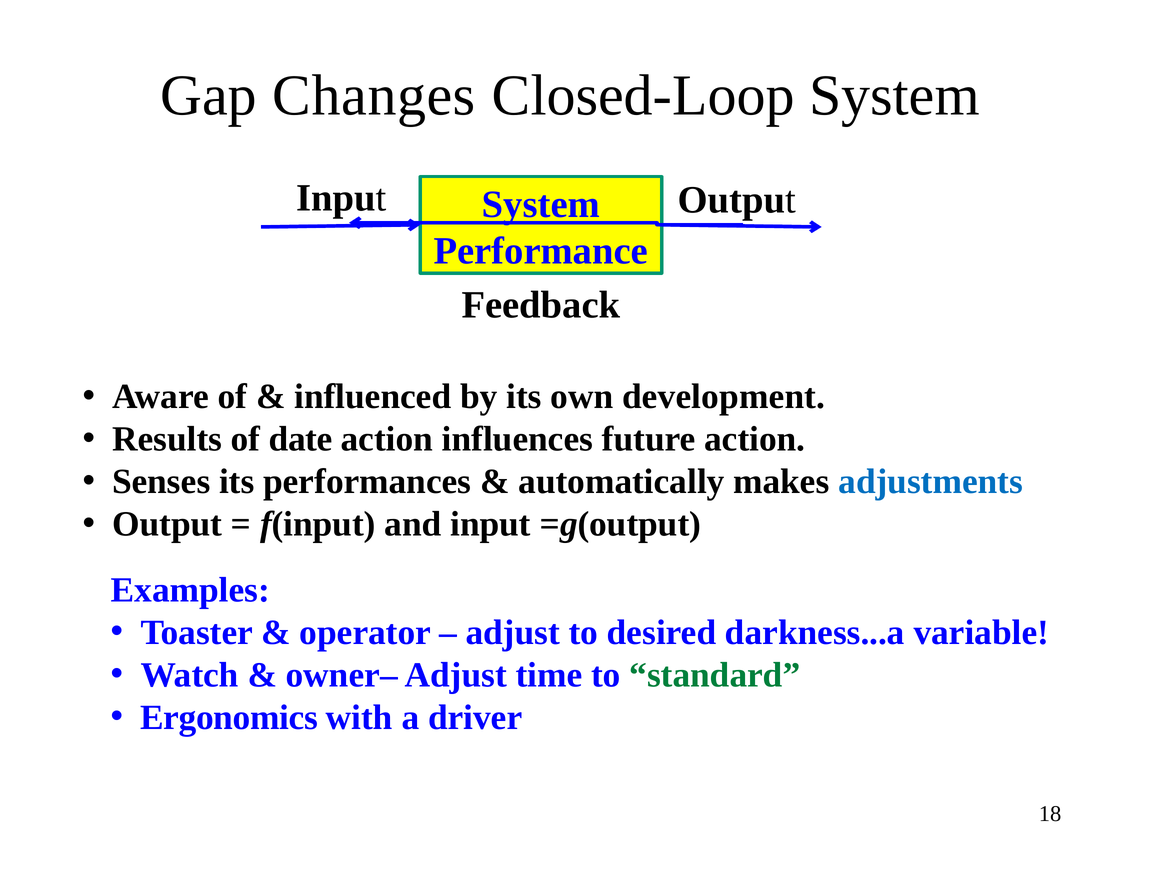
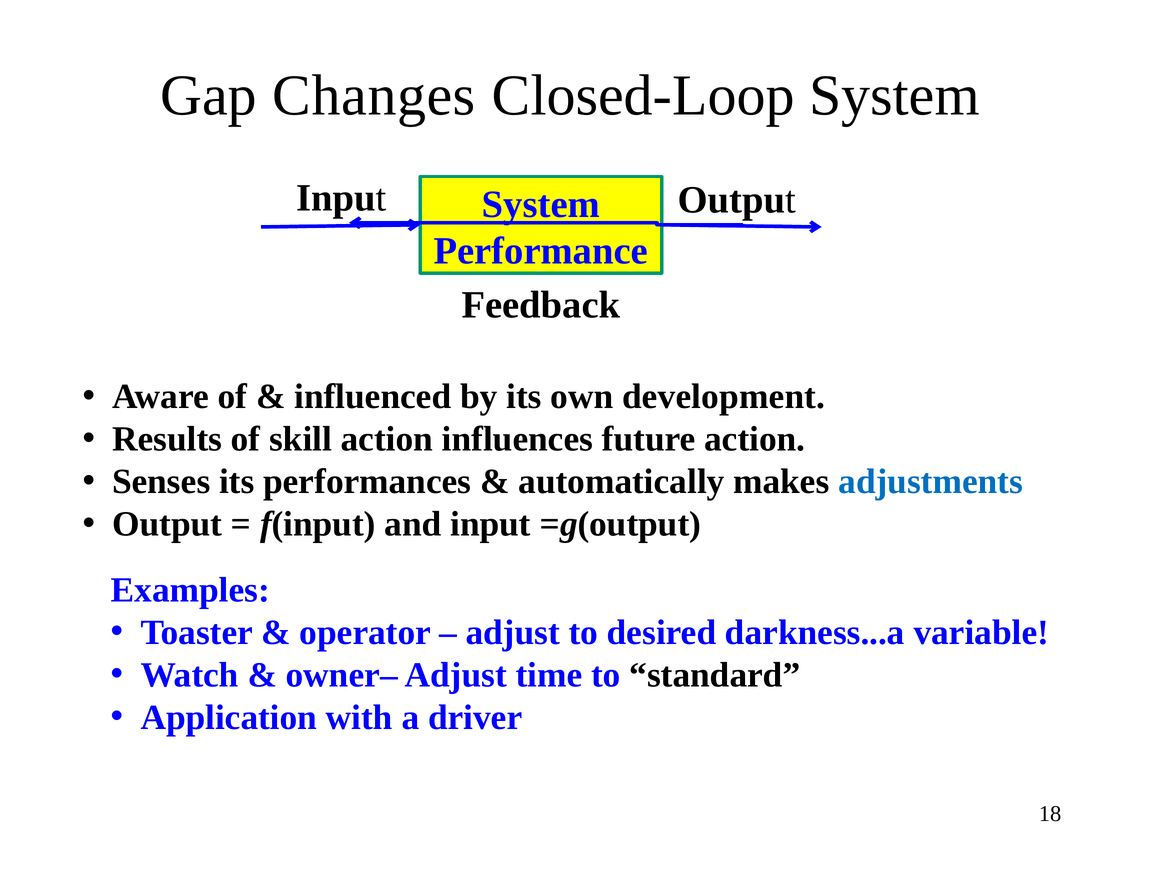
date: date -> skill (301, 439)
standard colour: green -> black (715, 675)
Ergonomics: Ergonomics -> Application (229, 718)
